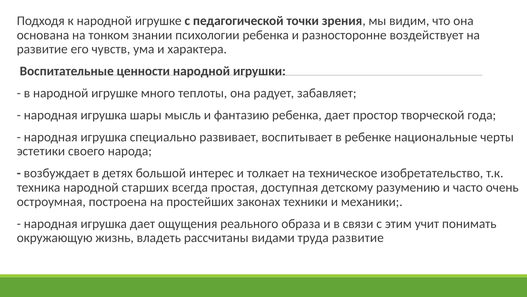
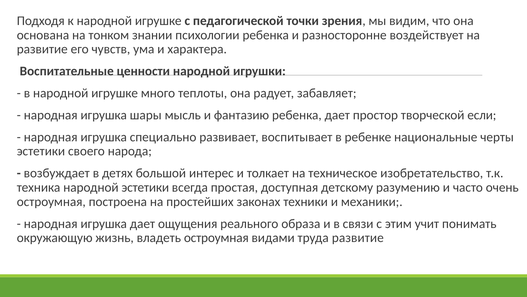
года: года -> если (482, 115)
народной старших: старших -> эстетики (145, 187)
владеть рассчитаны: рассчитаны -> остроумная (216, 237)
